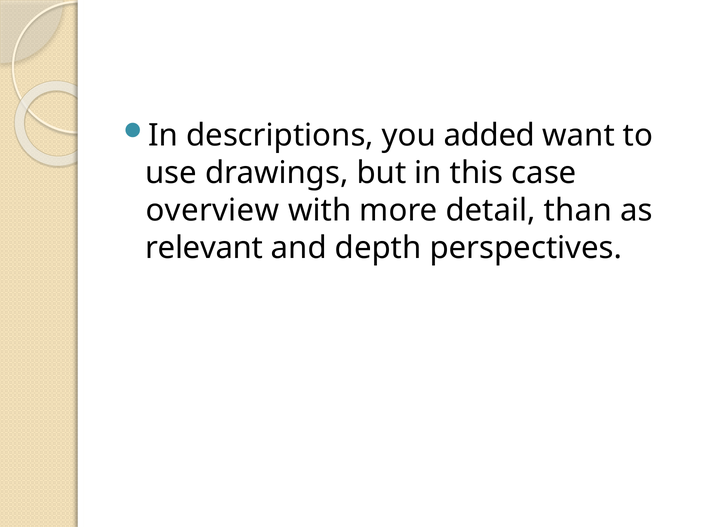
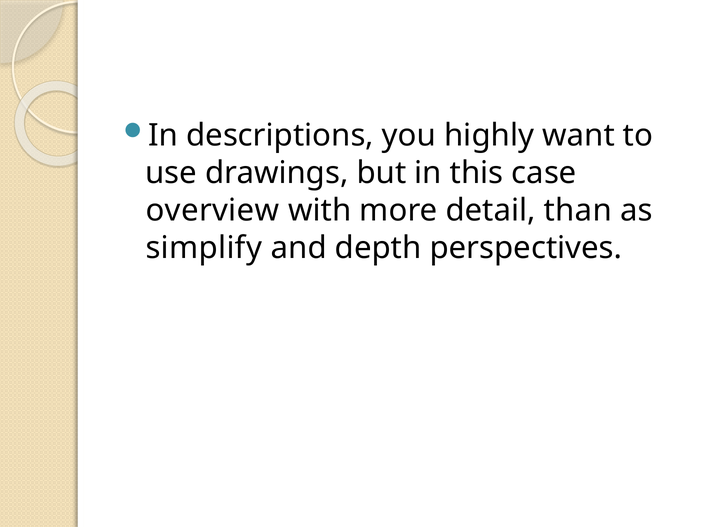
added: added -> highly (489, 136)
relevant: relevant -> simplify (204, 248)
